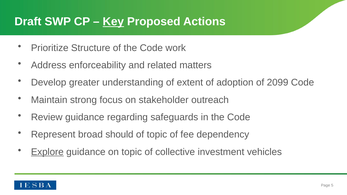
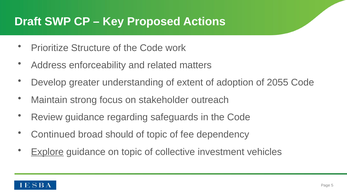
Key underline: present -> none (113, 22)
2099: 2099 -> 2055 (278, 83)
Represent: Represent -> Continued (53, 135)
